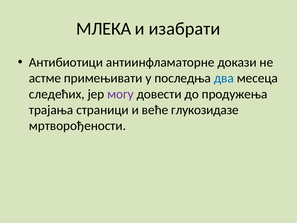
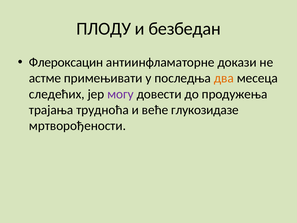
МЛЕКА: МЛЕКА -> ПЛОДУ (104, 29)
изабрати: изабрати -> безбедан (185, 29)
Антибиотици: Антибиотици -> Флероксацин (66, 62)
два colour: blue -> orange (224, 78)
страници: страници -> трудноћа (103, 110)
